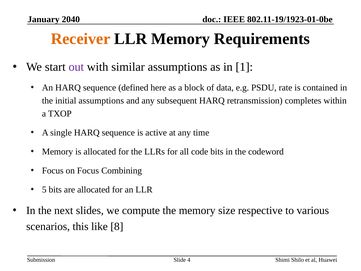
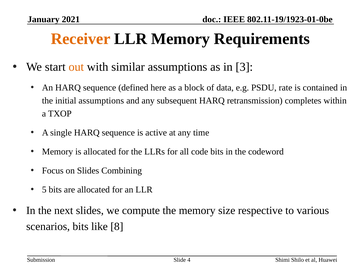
2040: 2040 -> 2021 (71, 19)
out colour: purple -> orange (76, 67)
1: 1 -> 3 (244, 67)
on Focus: Focus -> Slides (88, 171)
scenarios this: this -> bits (81, 226)
